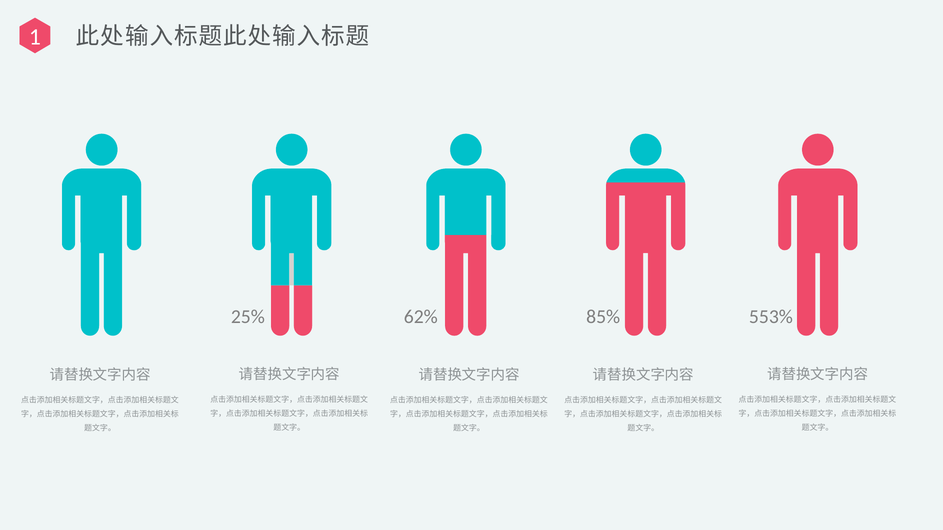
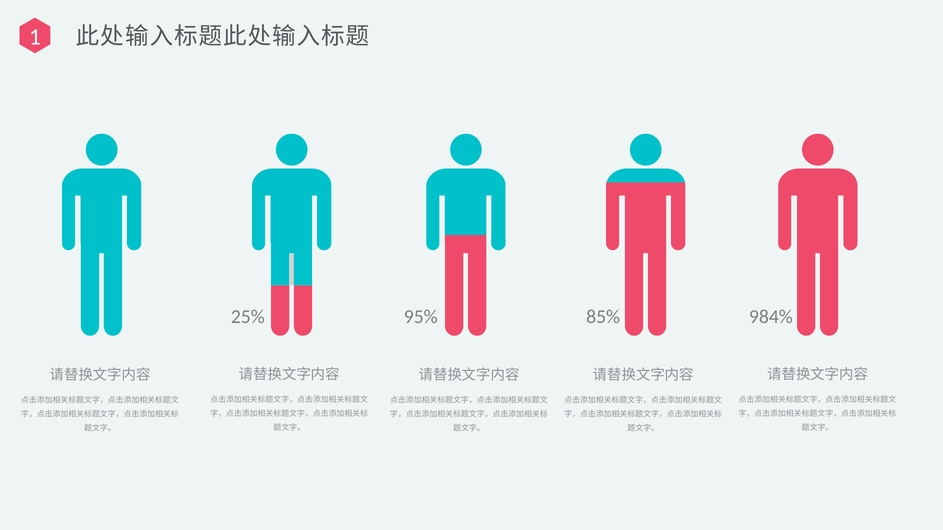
62%: 62% -> 95% (421, 317)
553%: 553% -> 984% (771, 317)
